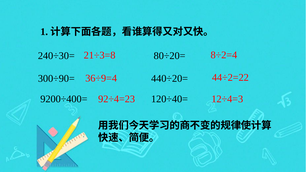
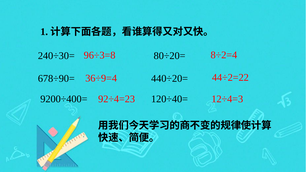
21÷3=8: 21÷3=8 -> 96÷3=8 (100, 55)
300÷90=: 300÷90= -> 678÷90= (56, 79)
